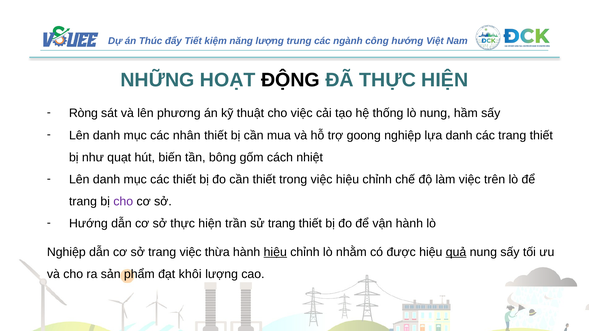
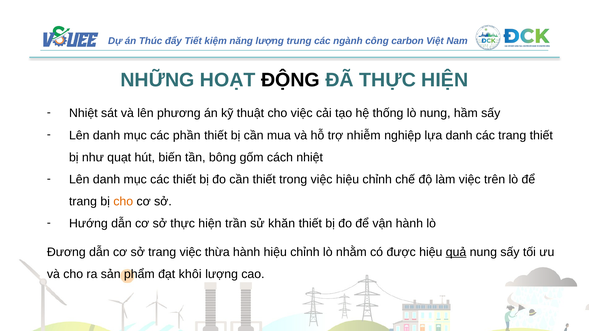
hướng: hướng -> carbon (408, 41)
Ròng: Ròng -> Nhiệt (83, 113)
nhân: nhân -> phần (187, 135)
goong: goong -> nhiễm (364, 135)
cho colour: purple -> orange (123, 202)
sử trang: trang -> khăn (282, 224)
Nghiệp: Nghiệp -> Đương (66, 252)
hiệu underline: present -> none (275, 252)
